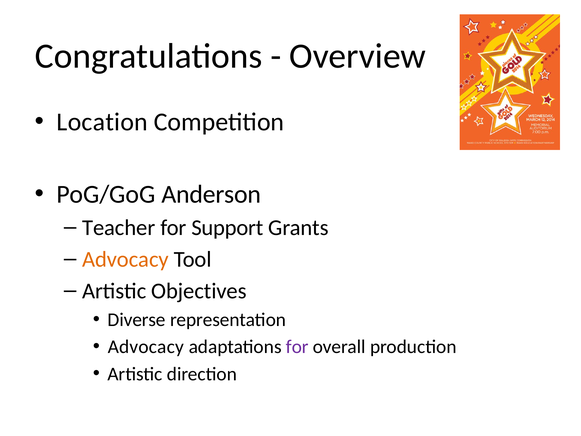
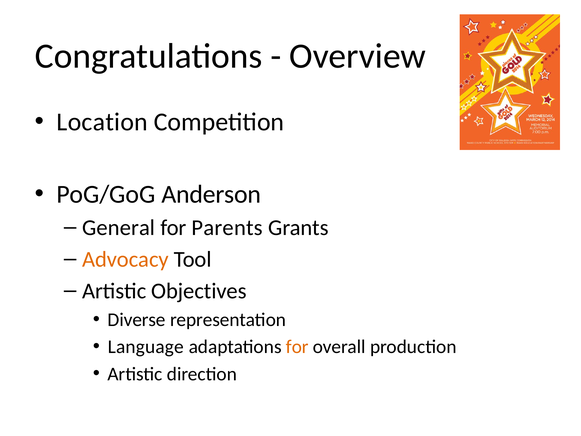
Teacher: Teacher -> General (119, 228)
Support: Support -> Parents (227, 228)
Advocacy: Advocacy -> Language (146, 347)
for colour: purple -> orange (297, 347)
